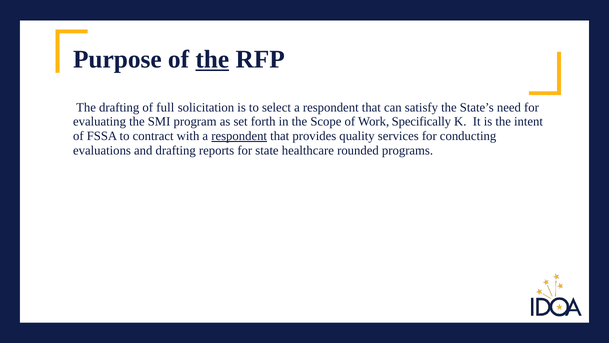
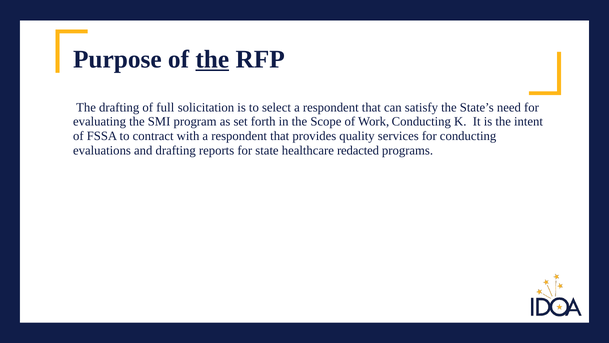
Work Specifically: Specifically -> Conducting (421, 122)
respondent underline: present -> none (239, 136)
rounded: rounded -> redacted (358, 150)
